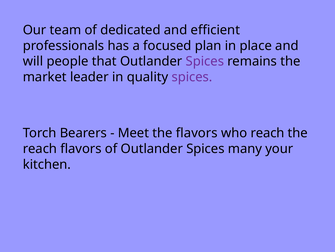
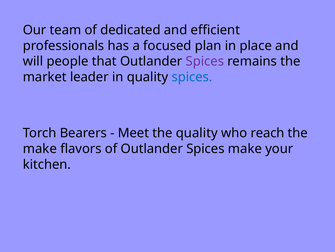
spices colour: purple -> blue (192, 77)
the flavors: flavors -> quality (197, 133)
reach: reach -> make (40, 148)
Spices many: many -> make (245, 148)
